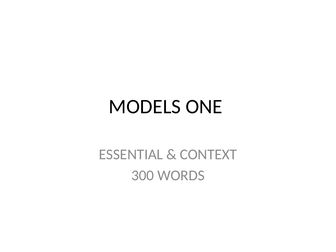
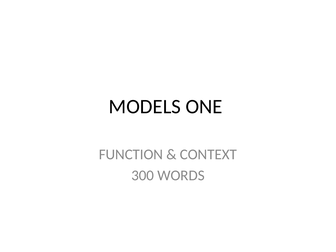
ESSENTIAL: ESSENTIAL -> FUNCTION (131, 154)
